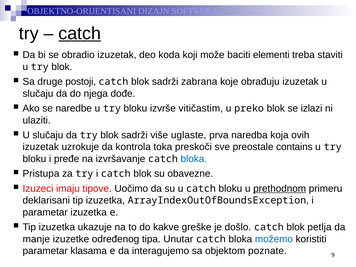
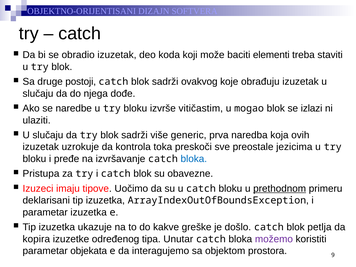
catch underline: present -> none (80, 33)
zabrana: zabrana -> ovakvog (199, 82)
preko: preko -> mogao (249, 108)
uglaste: uglaste -> generic (189, 135)
contains: contains -> jezicima (294, 147)
manje: manje -> kopira (36, 239)
možemo colour: blue -> purple (274, 239)
klasama: klasama -> objekata (89, 251)
poznate: poznate -> prostora (268, 251)
